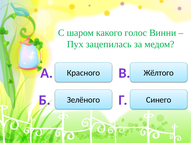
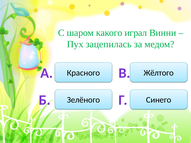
голос: голос -> играл (136, 33)
